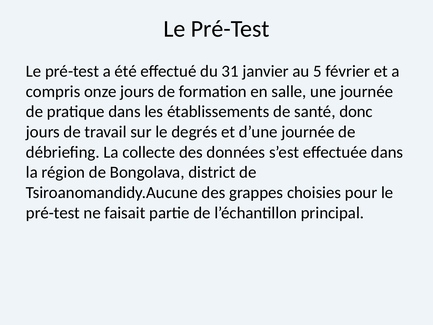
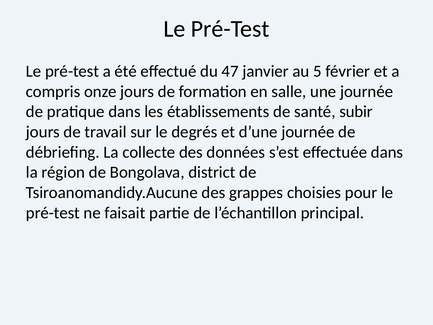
31: 31 -> 47 (230, 71)
donc: donc -> subir (356, 112)
